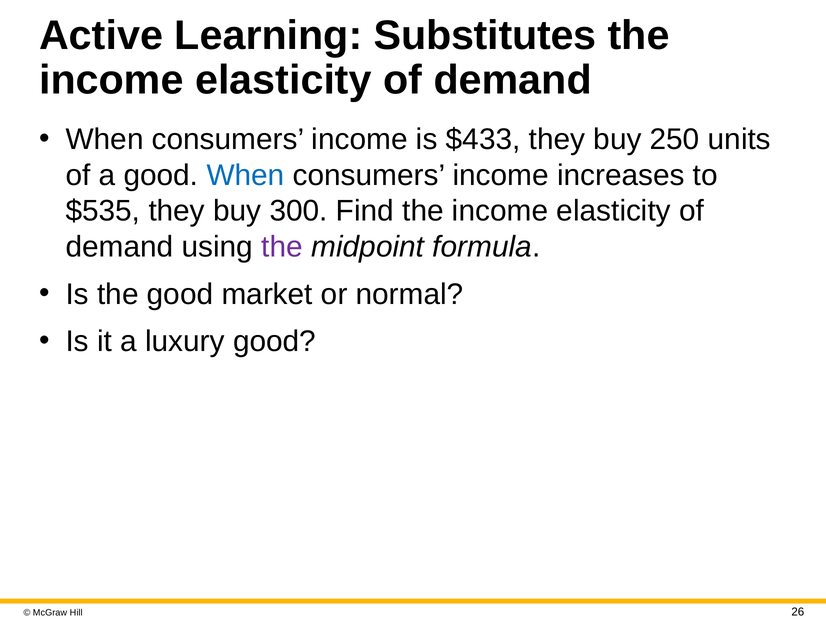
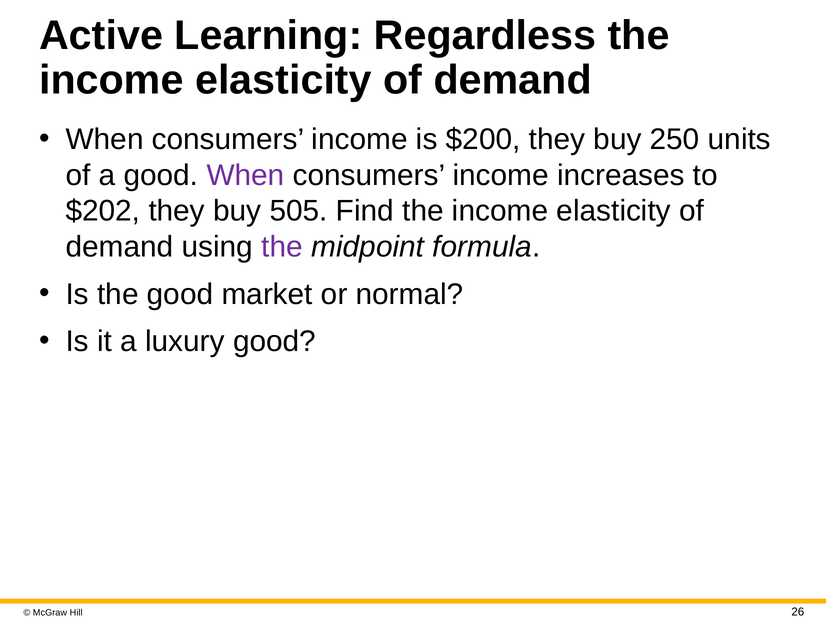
Substitutes: Substitutes -> Regardless (485, 36)
$433: $433 -> $200 (483, 139)
When colour: blue -> purple (246, 175)
$535: $535 -> $202 (103, 211)
300: 300 -> 505 (299, 211)
